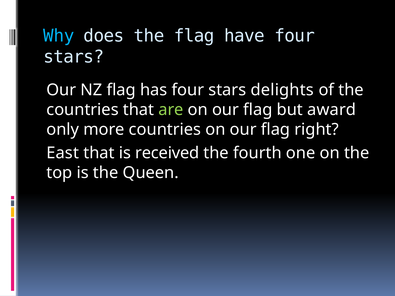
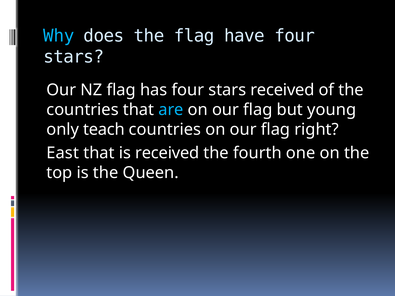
stars delights: delights -> received (282, 90)
are colour: light green -> light blue (171, 110)
award: award -> young (332, 110)
more: more -> teach (104, 130)
